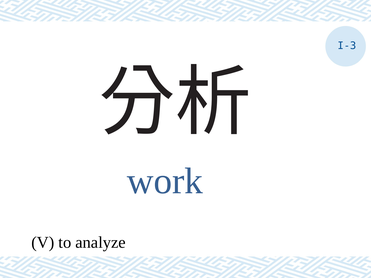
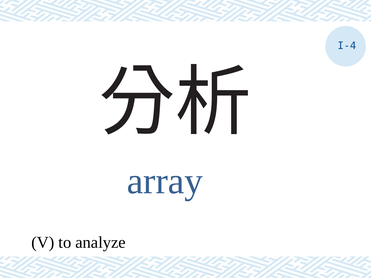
I-3: I-3 -> I-4 (347, 46)
work: work -> array (165, 181)
